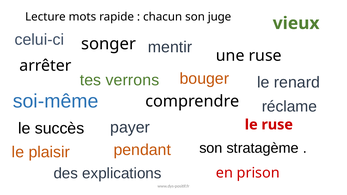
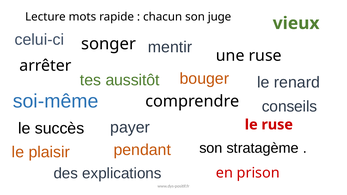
verrons: verrons -> aussitôt (133, 80)
réclame: réclame -> conseils (289, 107)
